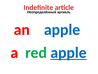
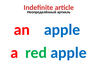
apple underline: present -> none (69, 52)
